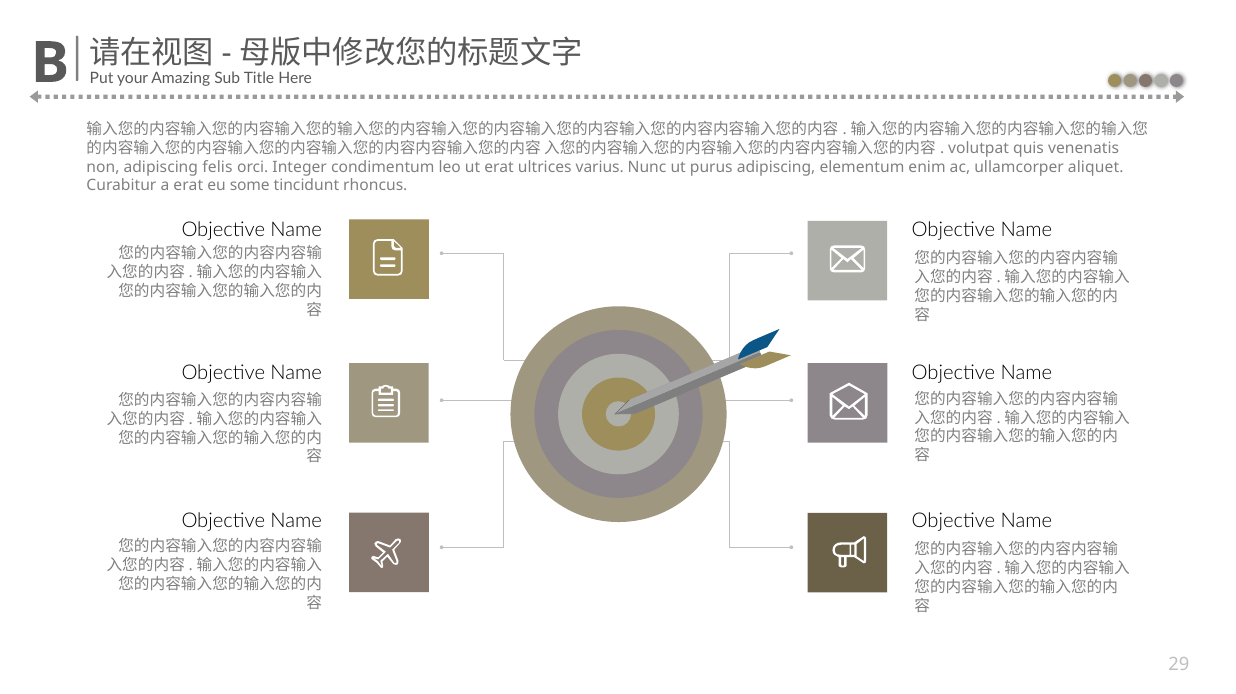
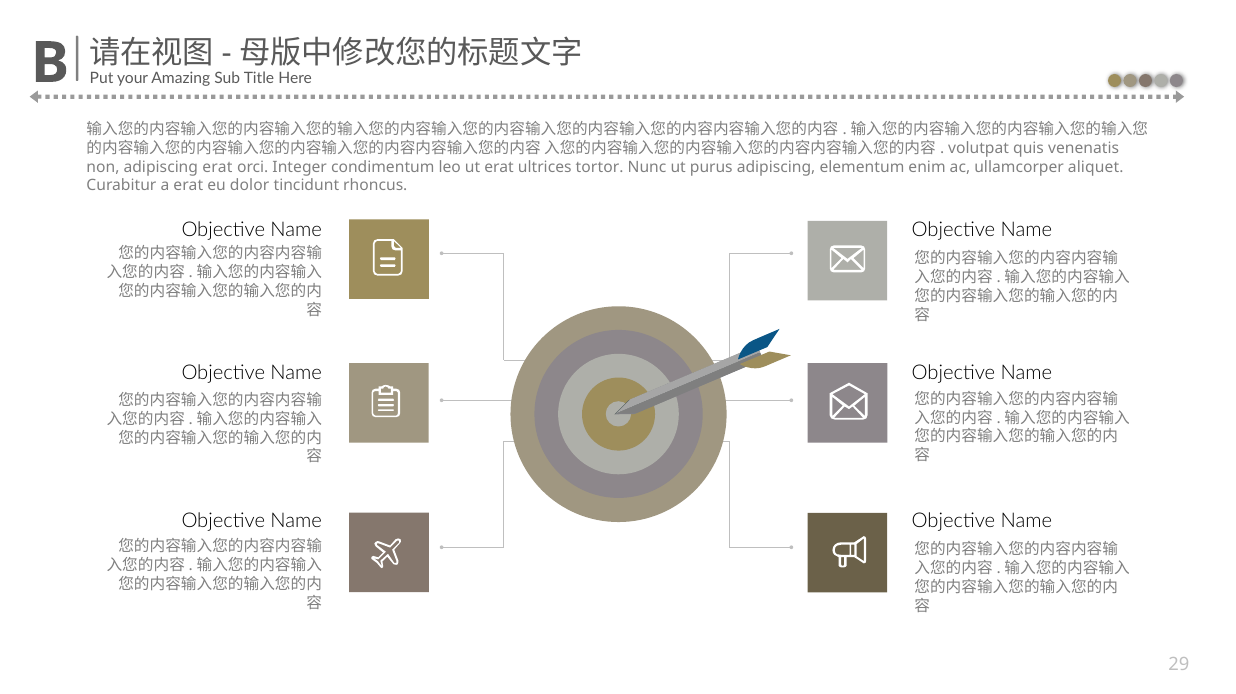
adipiscing felis: felis -> erat (217, 167)
varius: varius -> tortor (600, 167)
some: some -> dolor (250, 186)
